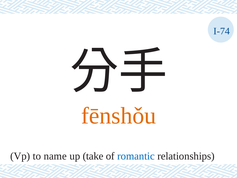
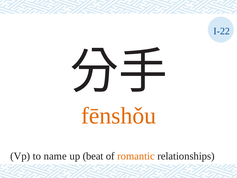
I-74: I-74 -> I-22 (222, 31)
take: take -> beat (93, 156)
romantic colour: blue -> orange (136, 156)
